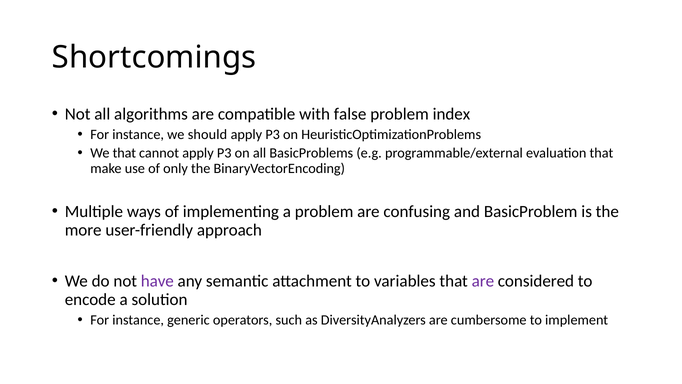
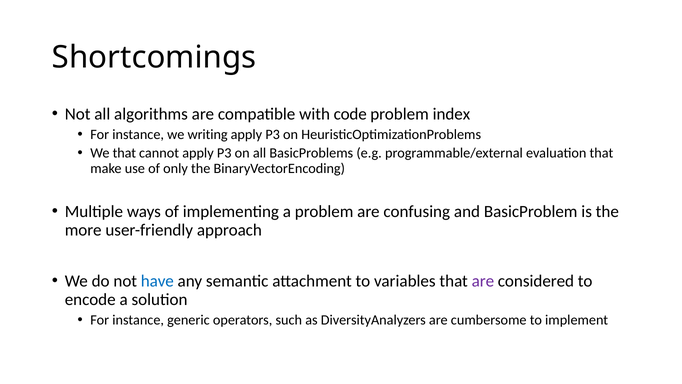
false: false -> code (350, 114)
should: should -> writing (208, 134)
have colour: purple -> blue (157, 281)
